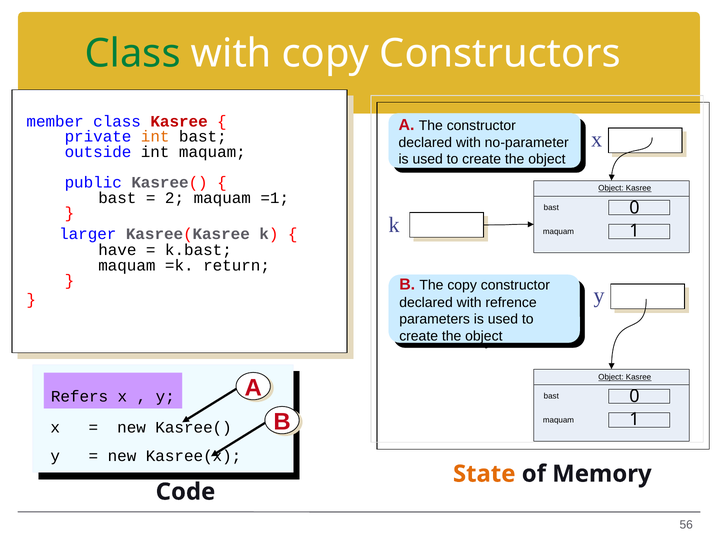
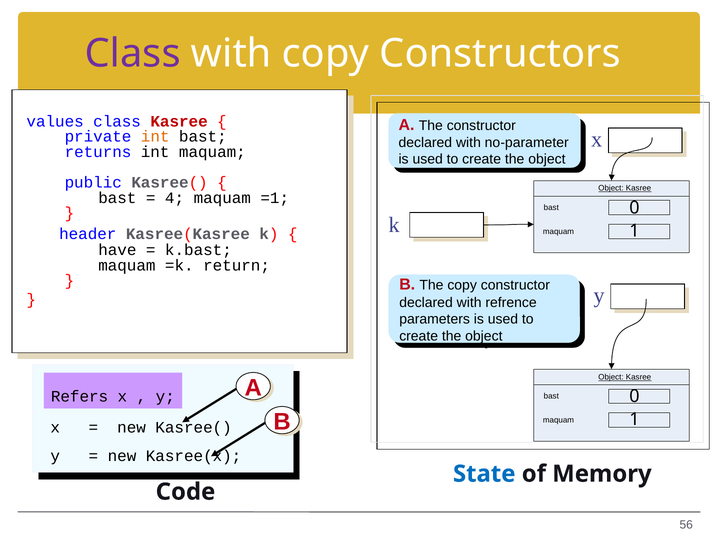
Class colour: green -> purple (133, 54)
member: member -> values (55, 122)
outside: outside -> returns (98, 152)
2: 2 -> 4 (175, 198)
larger: larger -> header (88, 234)
State colour: orange -> blue (484, 474)
